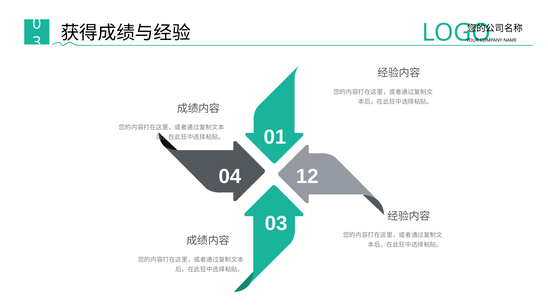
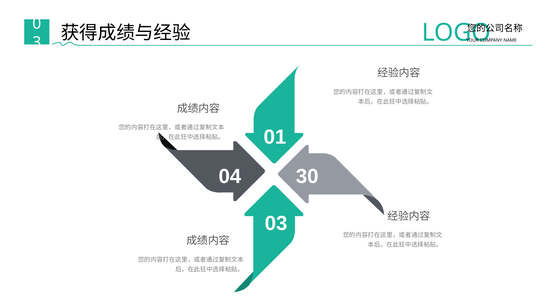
12: 12 -> 30 (307, 176)
